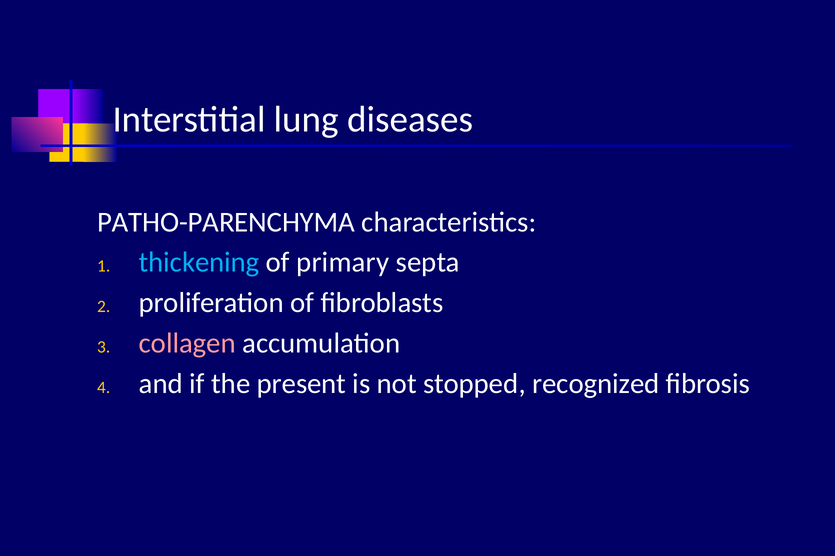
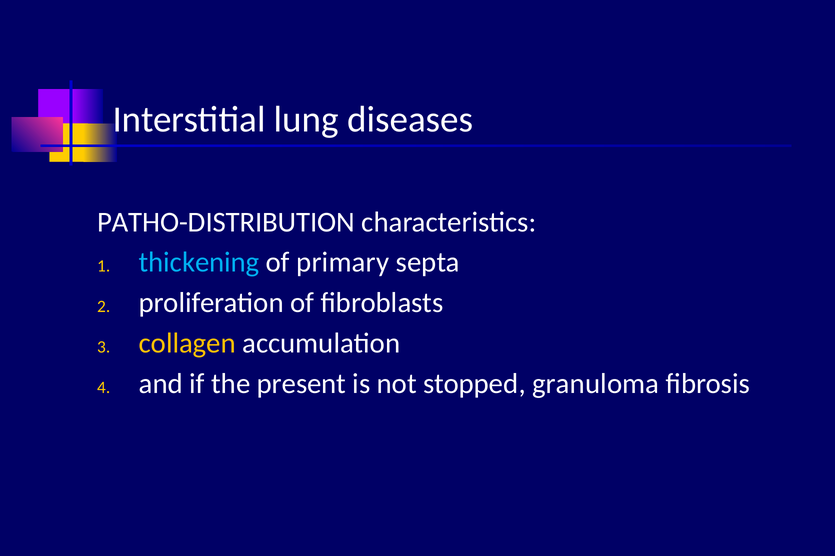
PATHO-PARENCHYMA: PATHO-PARENCHYMA -> PATHO-DISTRIBUTION (226, 222)
collagen colour: pink -> yellow (187, 344)
recognized: recognized -> granuloma (596, 384)
